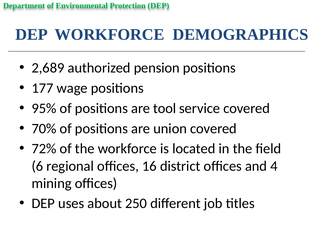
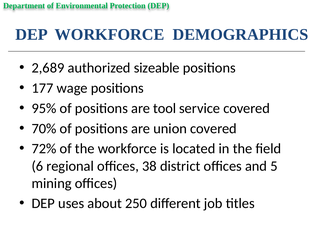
pension: pension -> sizeable (157, 68)
16: 16 -> 38 (149, 166)
4: 4 -> 5 (274, 166)
